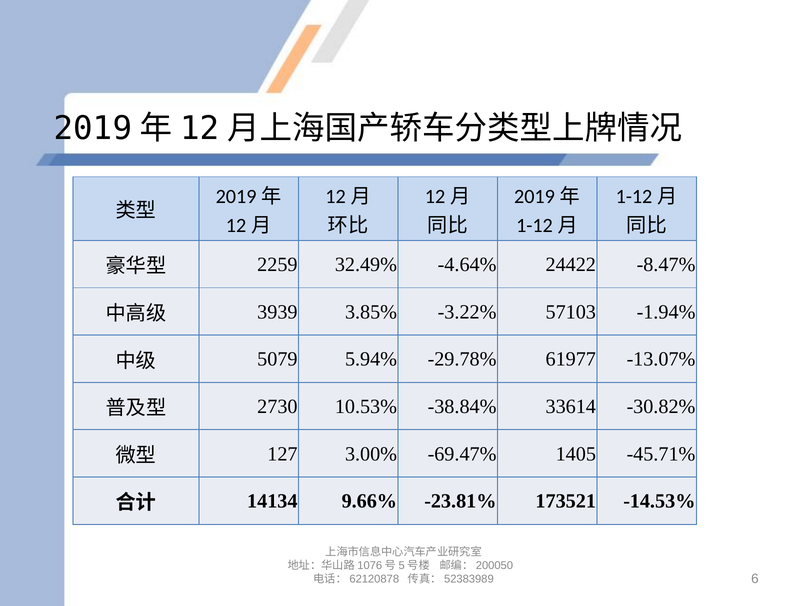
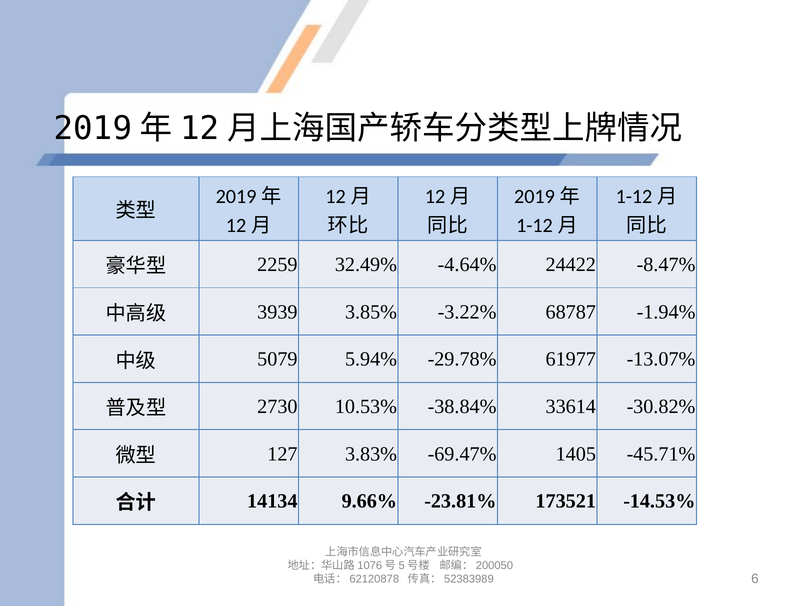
57103: 57103 -> 68787 (571, 312)
3.00%: 3.00% -> 3.83% (371, 453)
